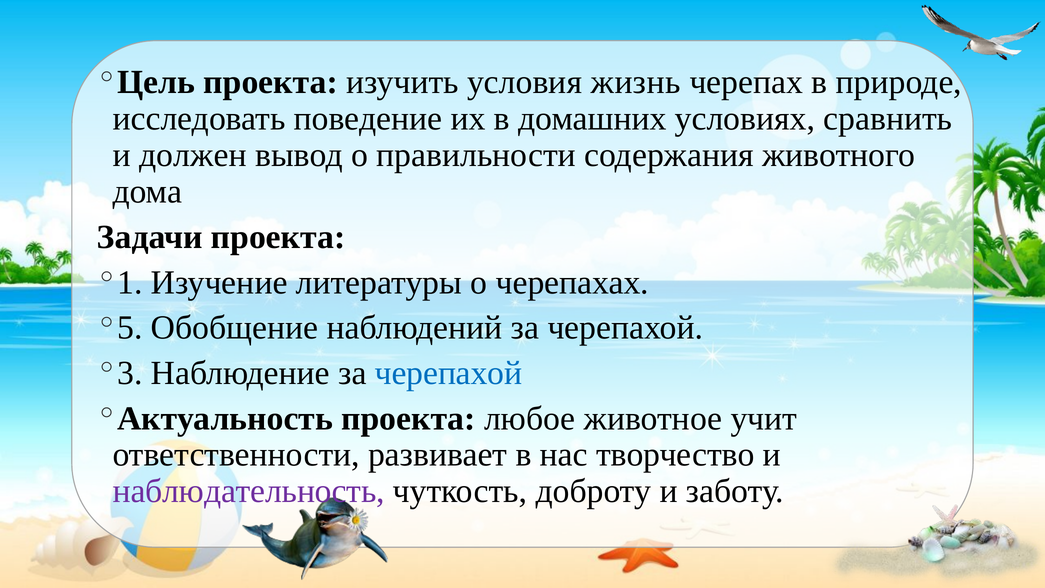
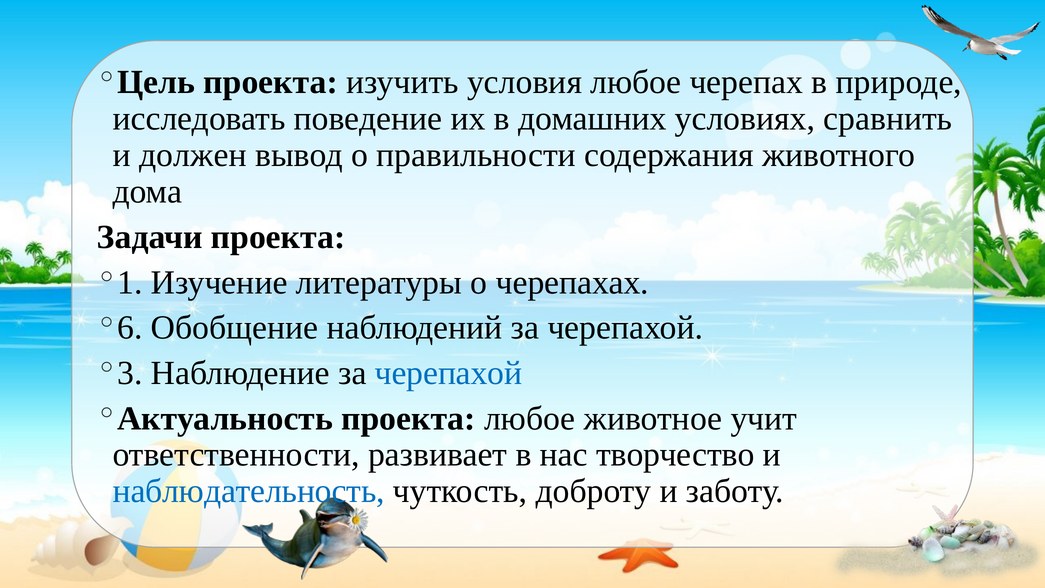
условия жизнь: жизнь -> любое (636, 82)
5: 5 -> 6 (130, 328)
наблюдательность colour: purple -> blue (249, 491)
